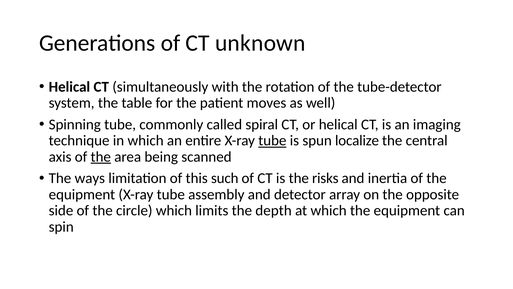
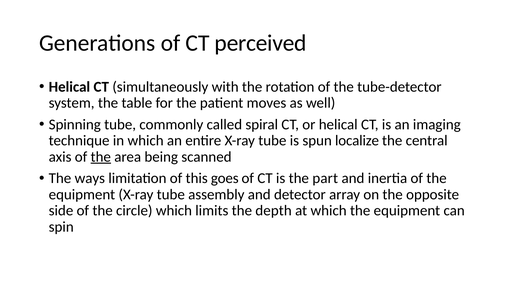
unknown: unknown -> perceived (261, 43)
tube underline: present -> none (272, 140)
such: such -> goes (225, 178)
risks: risks -> part (325, 178)
